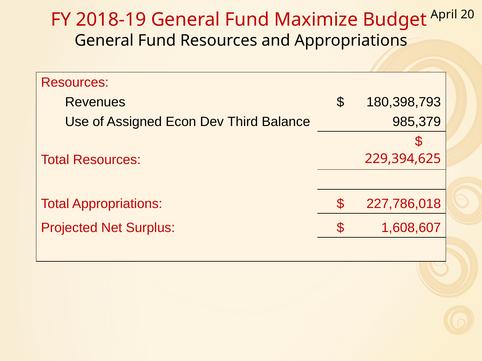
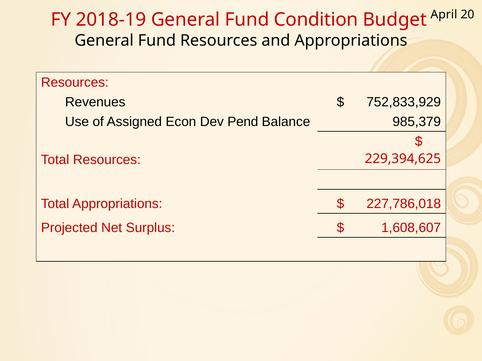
Maximize: Maximize -> Condition (316, 20)
180,398,793: 180,398,793 -> 752,833,929 (404, 102)
Third: Third -> Pend (243, 122)
